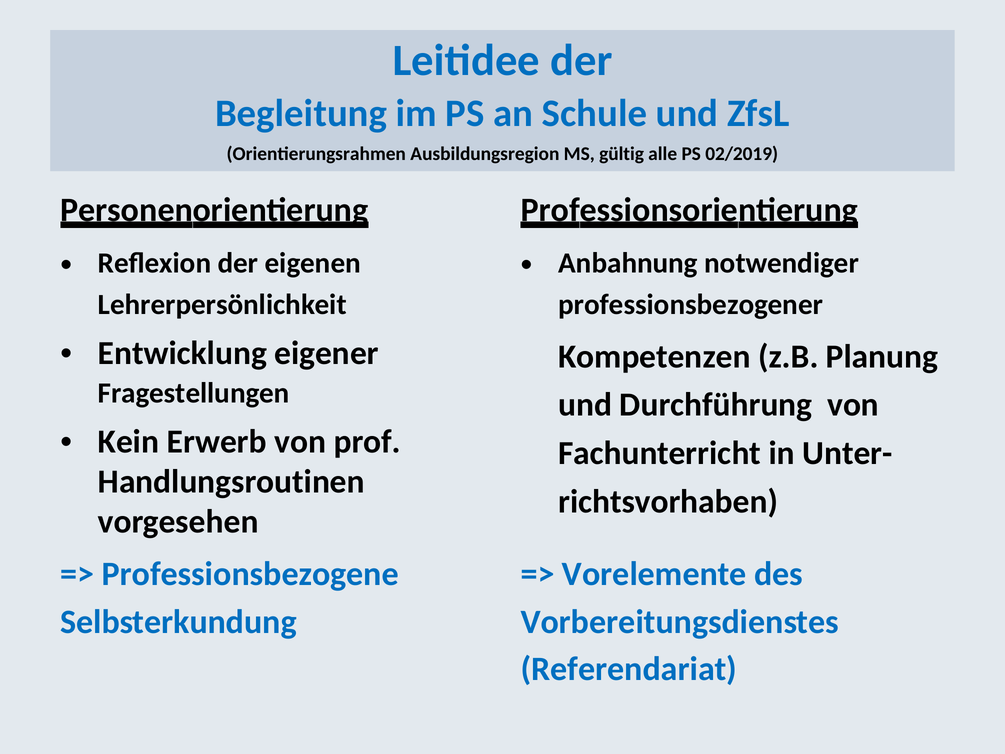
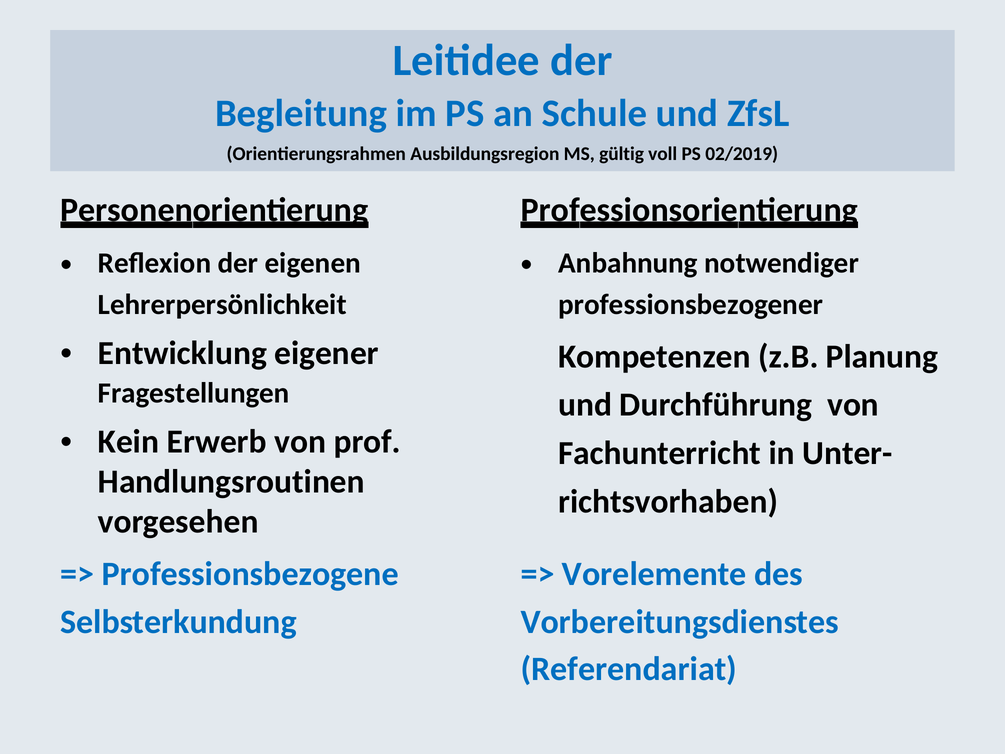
alle: alle -> voll (663, 154)
